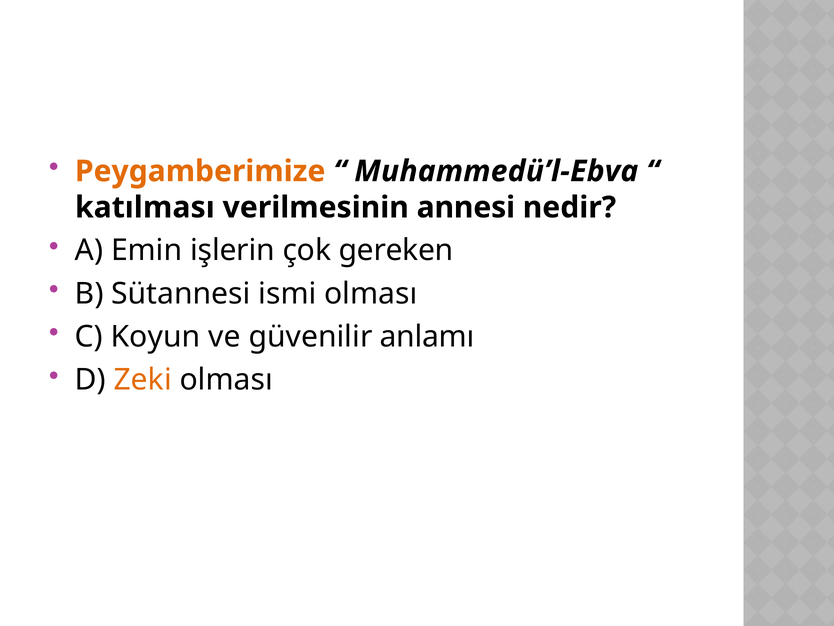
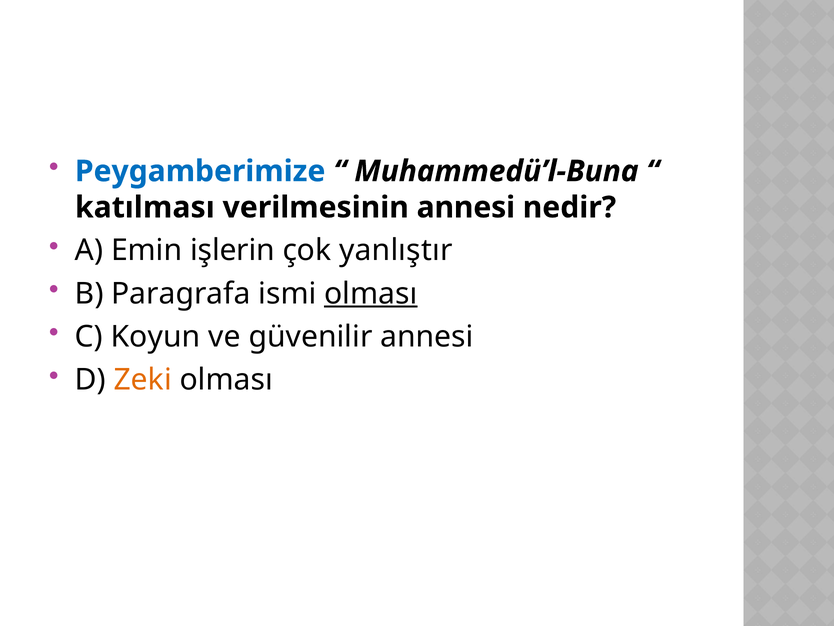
Peygamberimize colour: orange -> blue (200, 171)
Muhammedü’l-Ebva: Muhammedü’l-Ebva -> Muhammedü’l-Buna (496, 171)
gereken: gereken -> yanlıştır (396, 250)
Sütannesi: Sütannesi -> Paragrafa (181, 293)
olması underline: none -> present (371, 293)
güvenilir anlamı: anlamı -> annesi (427, 337)
